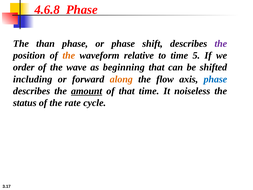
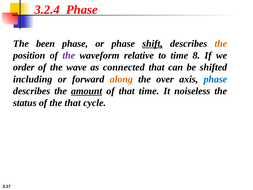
4.6.8: 4.6.8 -> 3.2.4 (47, 10)
than: than -> been (46, 44)
shift underline: none -> present (152, 44)
the colour: purple -> orange (221, 44)
the colour: orange -> purple (69, 55)
5: 5 -> 8 (196, 55)
beginning: beginning -> connected (124, 67)
flow: flow -> over (165, 79)
the rate: rate -> that (73, 103)
